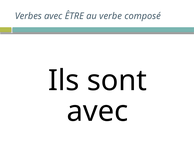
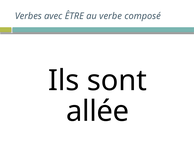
avec: avec -> allée (98, 111)
